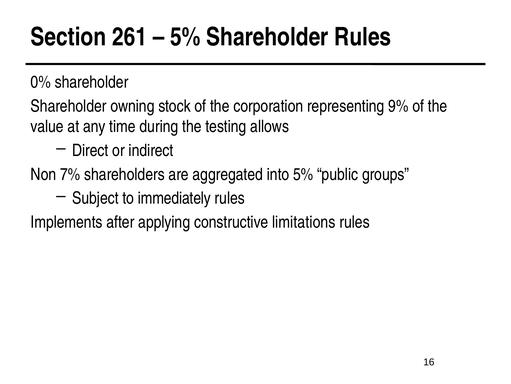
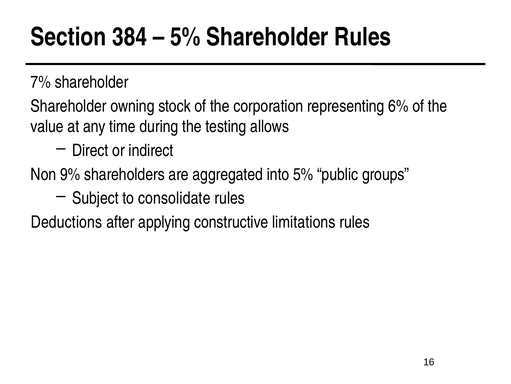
261: 261 -> 384 (130, 37)
0%: 0% -> 7% (41, 82)
9%: 9% -> 6% (398, 106)
7%: 7% -> 9% (70, 174)
immediately: immediately -> consolidate (174, 198)
Implements: Implements -> Deductions (66, 222)
